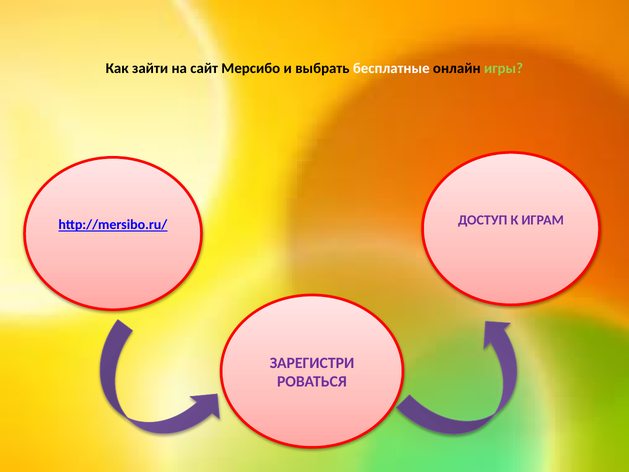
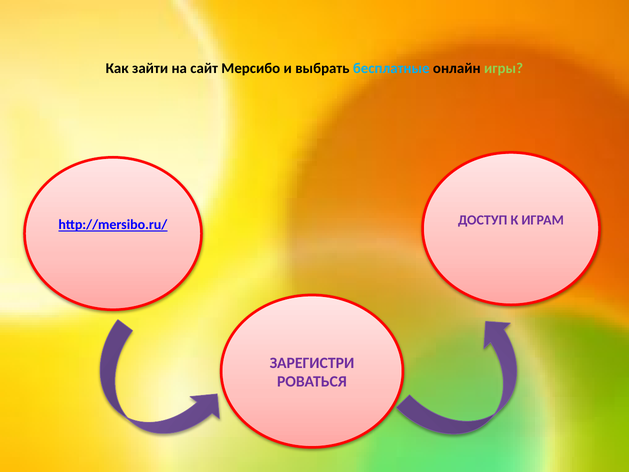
бесплатные colour: white -> light blue (391, 68)
